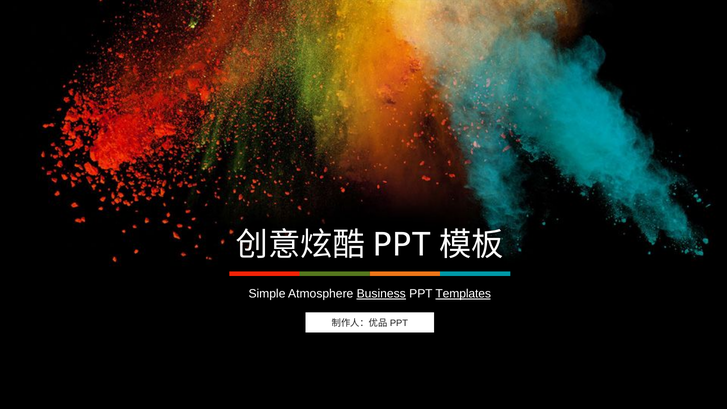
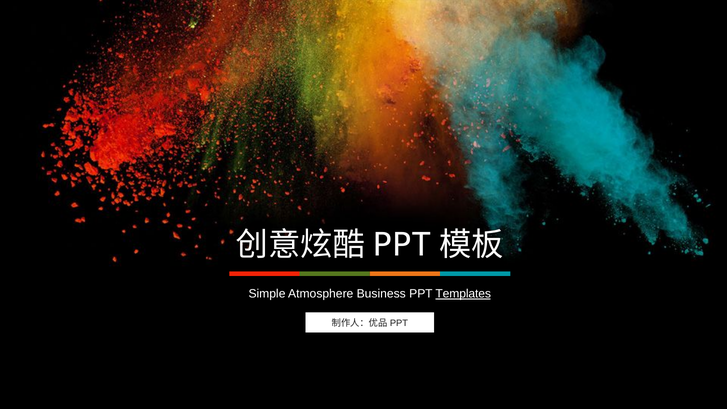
Business underline: present -> none (381, 294)
